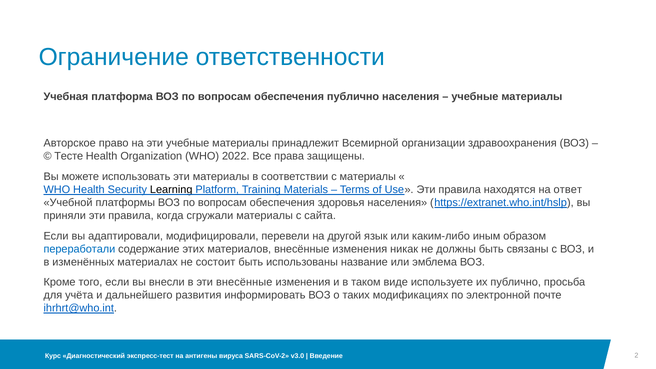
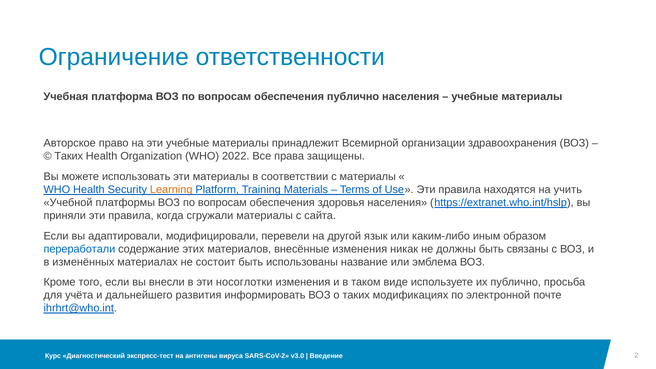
Тесте: Тесте -> Таких (69, 156)
Learning colour: black -> orange (171, 190)
ответ: ответ -> учить (568, 190)
эти внесённые: внесённые -> носоглотки (244, 282)
